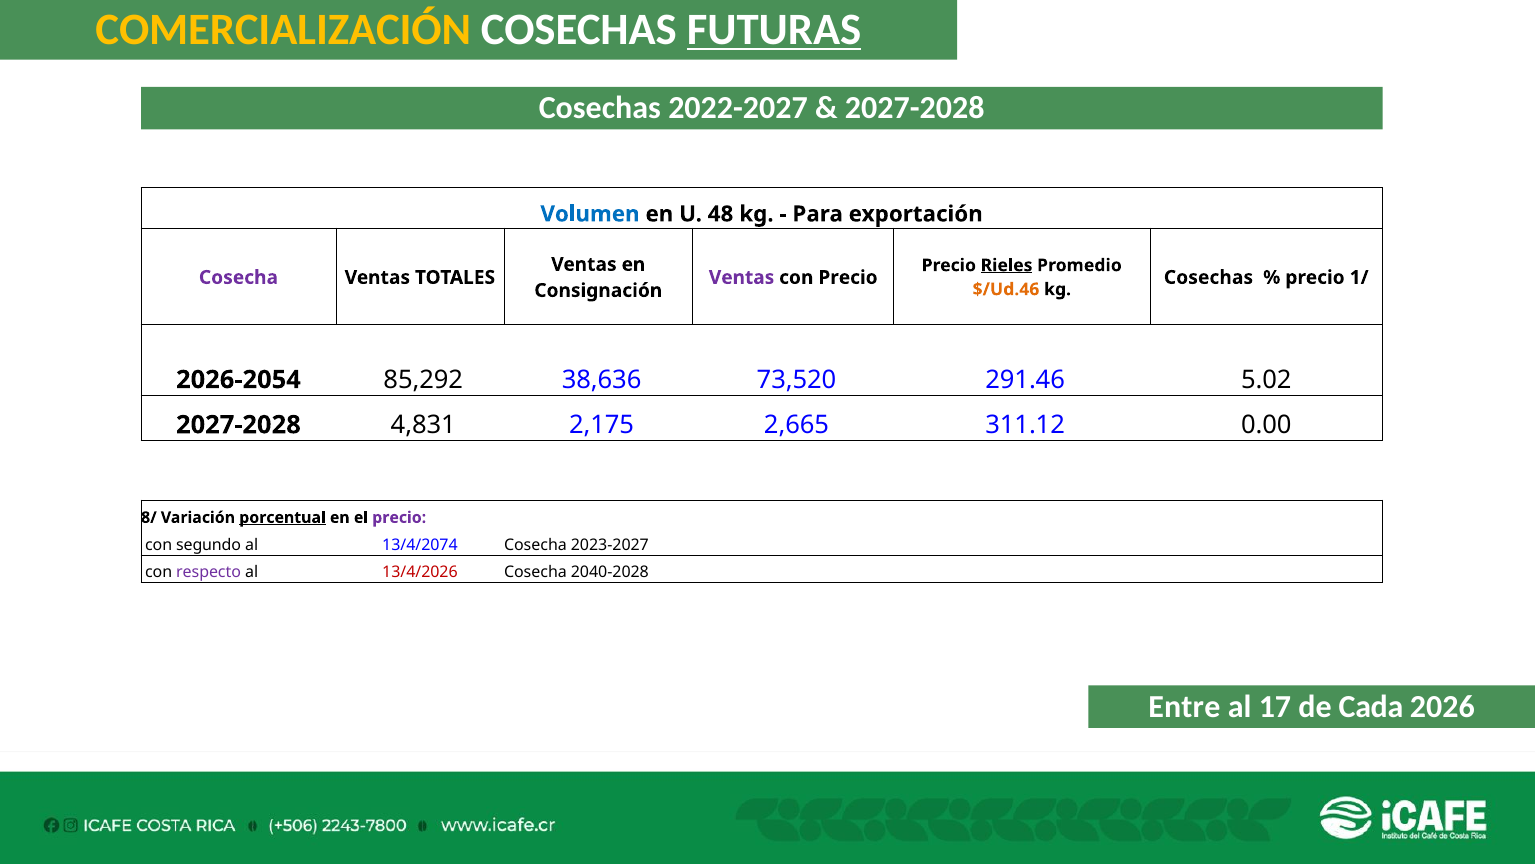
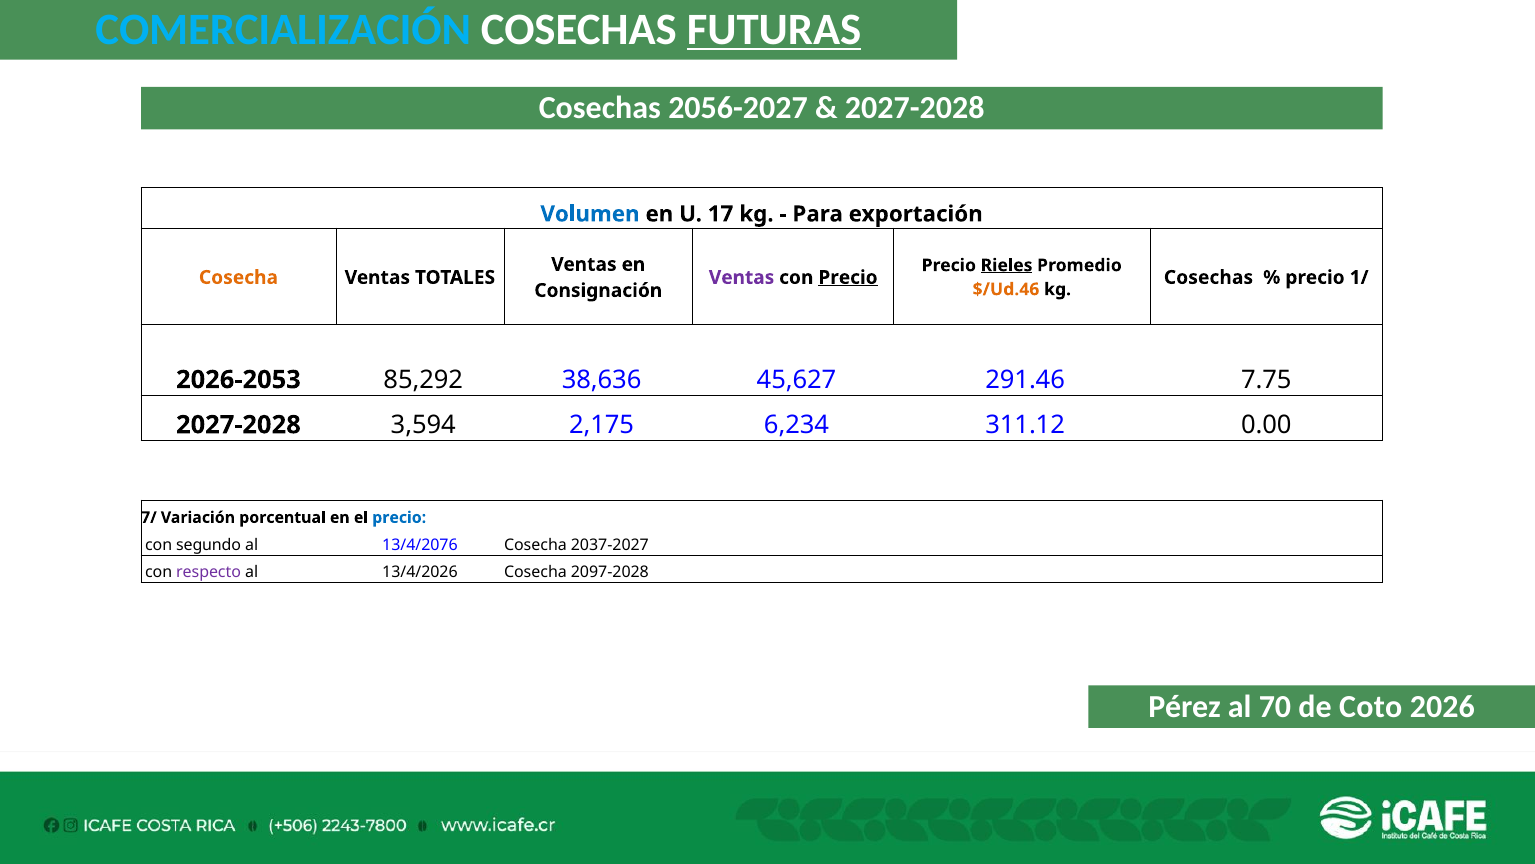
COMERCIALIZACIÓN colour: yellow -> light blue (283, 30)
2022-2027: 2022-2027 -> 2056-2027 (738, 108)
48: 48 -> 17 (721, 214)
Cosecha colour: purple -> orange (238, 277)
Precio underline: none -> present (848, 277)
2026-2054: 2026-2054 -> 2026-2053 (238, 379)
73,520: 73,520 -> 45,627 (797, 379)
5.02: 5.02 -> 7.75 (1266, 379)
4,831: 4,831 -> 3,594 (423, 425)
2,665: 2,665 -> 6,234 (797, 425)
8/: 8/ -> 7/ (149, 517)
porcentual underline: present -> none (282, 517)
precio colour: purple -> blue (399, 517)
13/4/2074: 13/4/2074 -> 13/4/2076 (420, 545)
2023-2027: 2023-2027 -> 2037-2027 (610, 545)
13/4/2026 colour: red -> black (420, 572)
2040-2028: 2040-2028 -> 2097-2028 (610, 572)
Entre: Entre -> Pérez (1185, 706)
17: 17 -> 70 (1275, 706)
Cada: Cada -> Coto (1371, 706)
